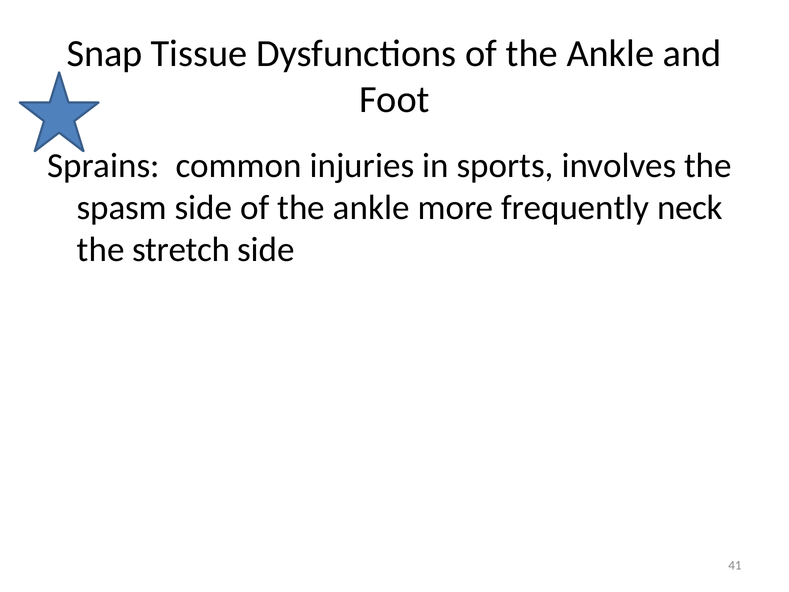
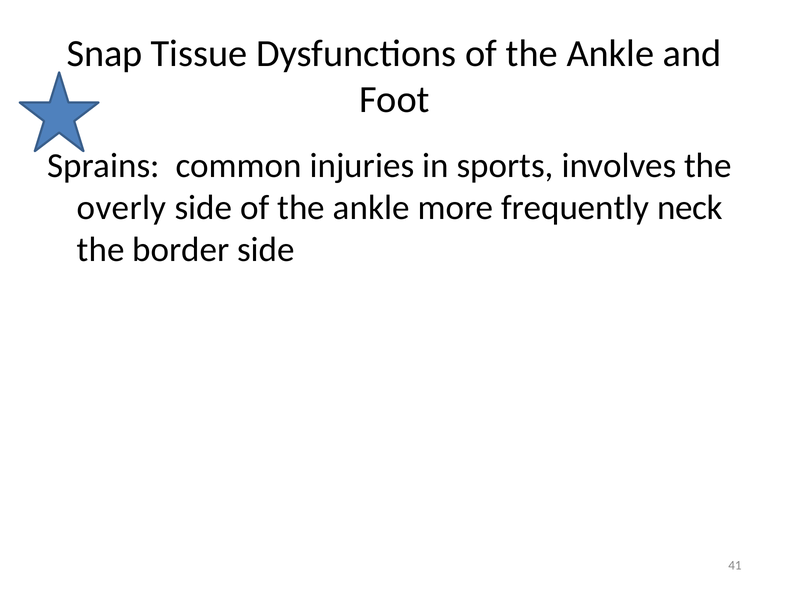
spasm: spasm -> overly (122, 208)
stretch: stretch -> border (181, 250)
